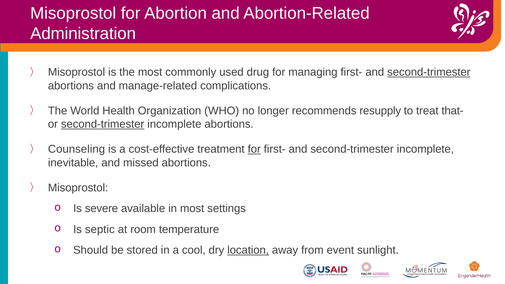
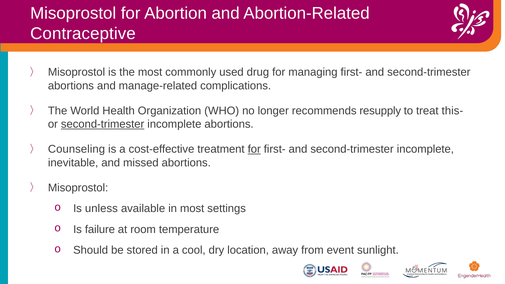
Administration: Administration -> Contraceptive (83, 34)
second-trimester underline: present -> none (429, 72)
that-: that- -> this- (452, 111)
severe: severe -> unless (101, 209)
septic: septic -> failure (100, 229)
location underline: present -> none (248, 250)
